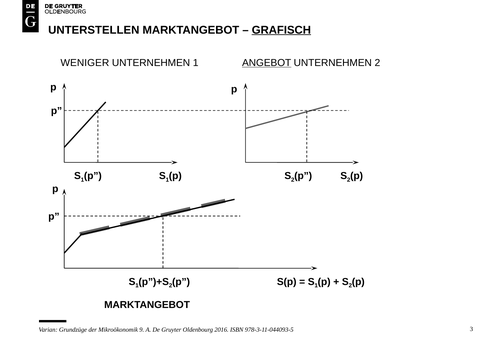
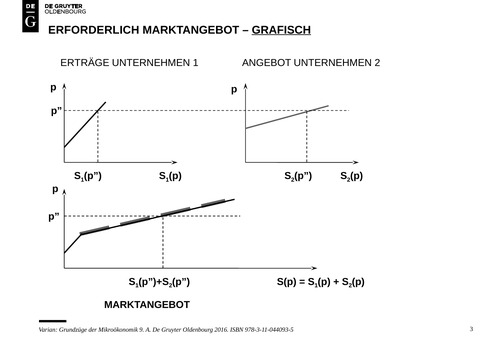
UNTERSTELLEN: UNTERSTELLEN -> ERFORDERLICH (94, 30)
WENIGER: WENIGER -> ERTRÄGE (85, 63)
ANGEBOT underline: present -> none (267, 63)
